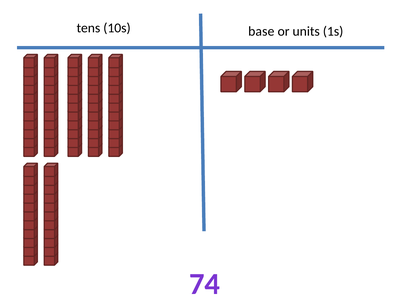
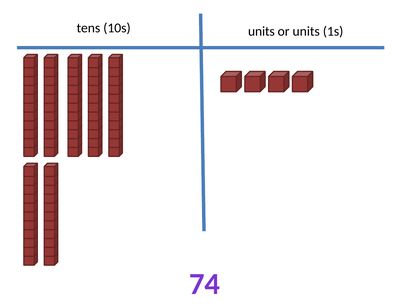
10s base: base -> units (261, 32)
